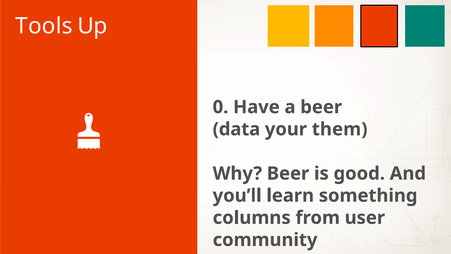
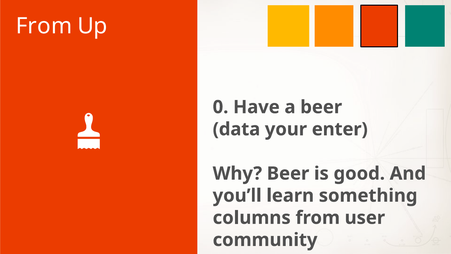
Tools: Tools -> From (44, 26)
them: them -> enter (340, 129)
